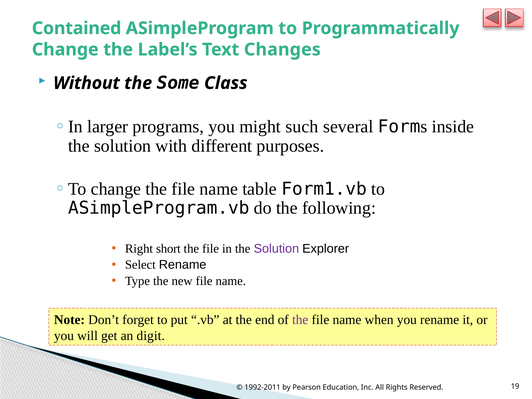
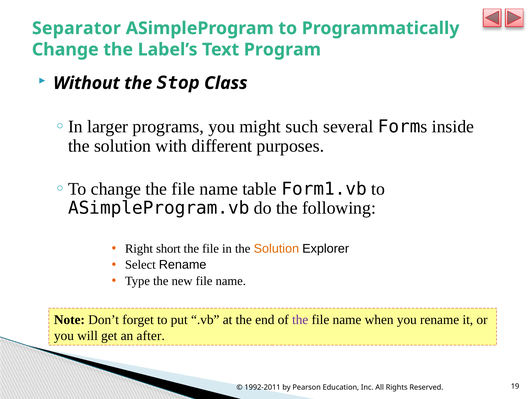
Contained: Contained -> Separator (76, 28)
Changes: Changes -> Program (282, 50)
Some: Some -> Stop (178, 83)
Solution colour: purple -> orange (276, 249)
digit: digit -> after (151, 336)
